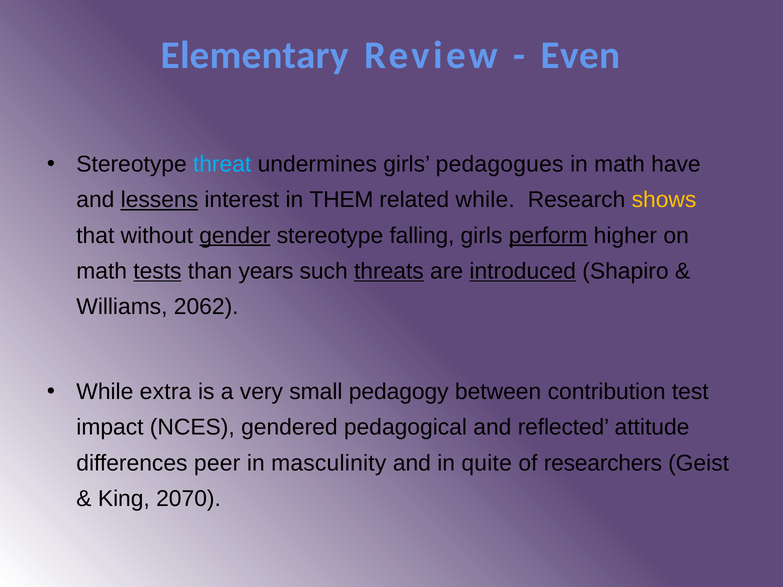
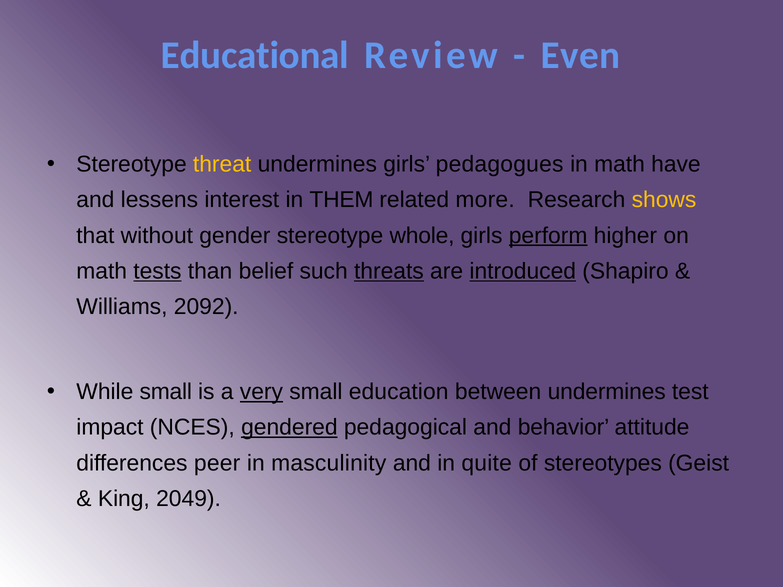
Elementary: Elementary -> Educational (255, 56)
threat colour: light blue -> yellow (222, 164)
lessens underline: present -> none (159, 200)
related while: while -> more (485, 200)
gender underline: present -> none (235, 236)
falling: falling -> whole (422, 236)
years: years -> belief (266, 271)
2062: 2062 -> 2092 (206, 307)
While extra: extra -> small (166, 392)
very underline: none -> present (261, 392)
pedagogy: pedagogy -> education (399, 392)
between contribution: contribution -> undermines (607, 392)
gendered underline: none -> present (289, 428)
reflected: reflected -> behavior (563, 428)
researchers: researchers -> stereotypes (603, 463)
2070: 2070 -> 2049 (189, 499)
